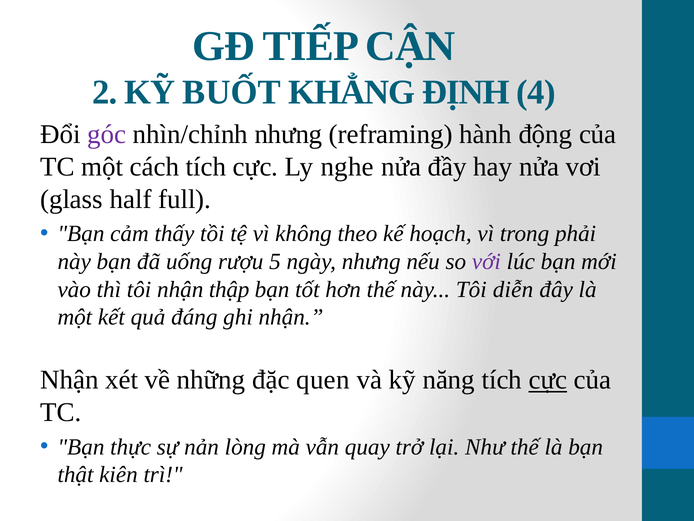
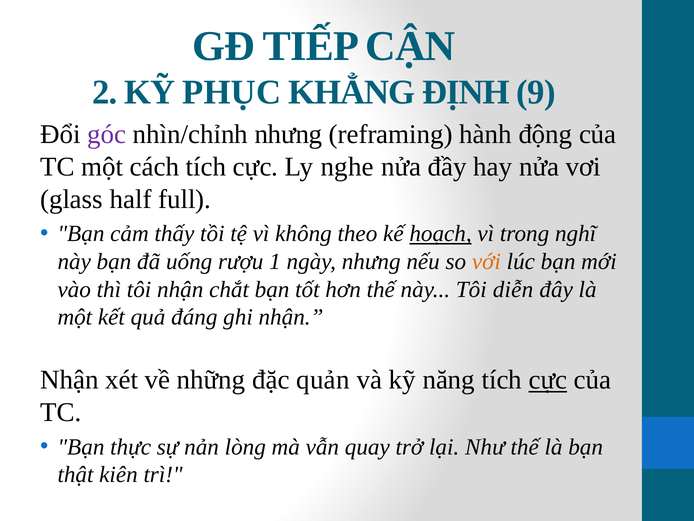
BUỐT: BUỐT -> PHỤC (232, 92)
4: 4 -> 9 (536, 92)
hoạch underline: none -> present (441, 234)
phải: phải -> nghĩ (576, 234)
5: 5 -> 1 (275, 261)
với colour: purple -> orange (486, 261)
thập: thập -> chắt (229, 289)
quen: quen -> quản (323, 380)
